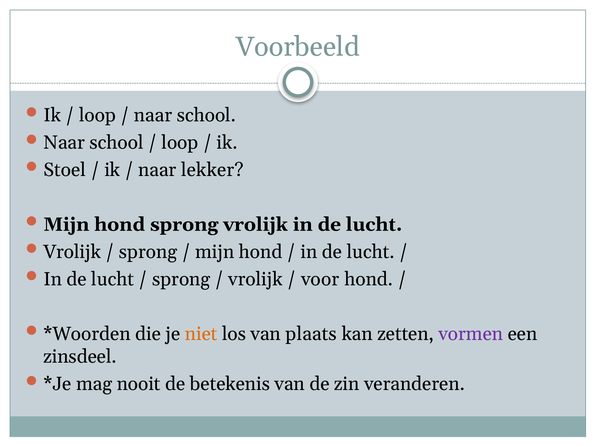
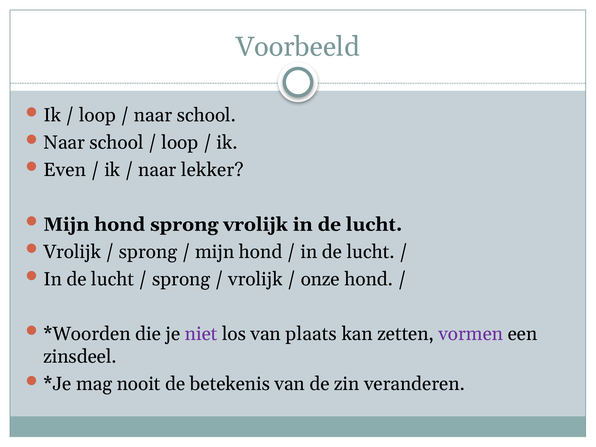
Stoel: Stoel -> Even (65, 170)
voor: voor -> onze (320, 279)
niet colour: orange -> purple (201, 334)
